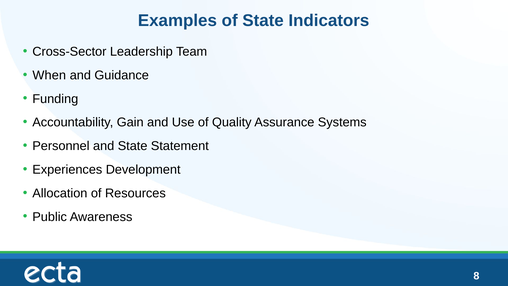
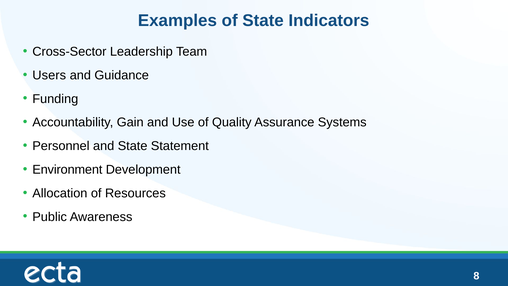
When: When -> Users (49, 75)
Experiences: Experiences -> Environment (67, 169)
